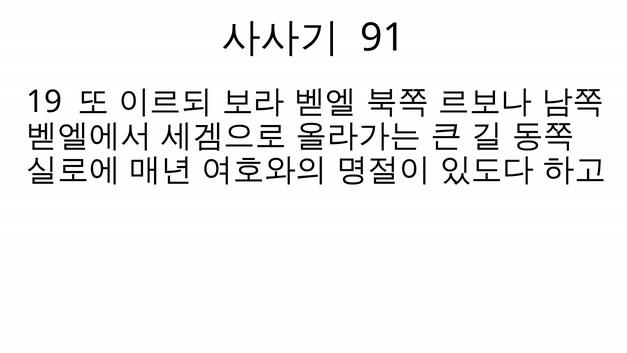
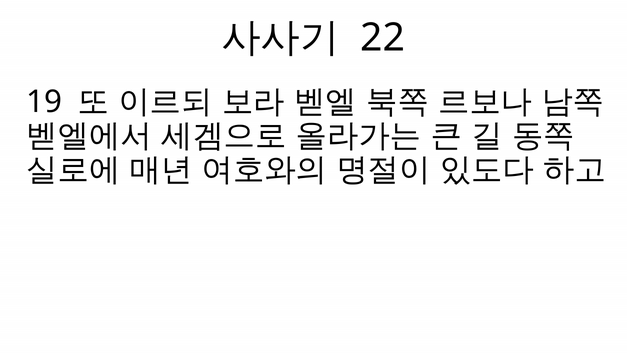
91: 91 -> 22 (383, 38)
